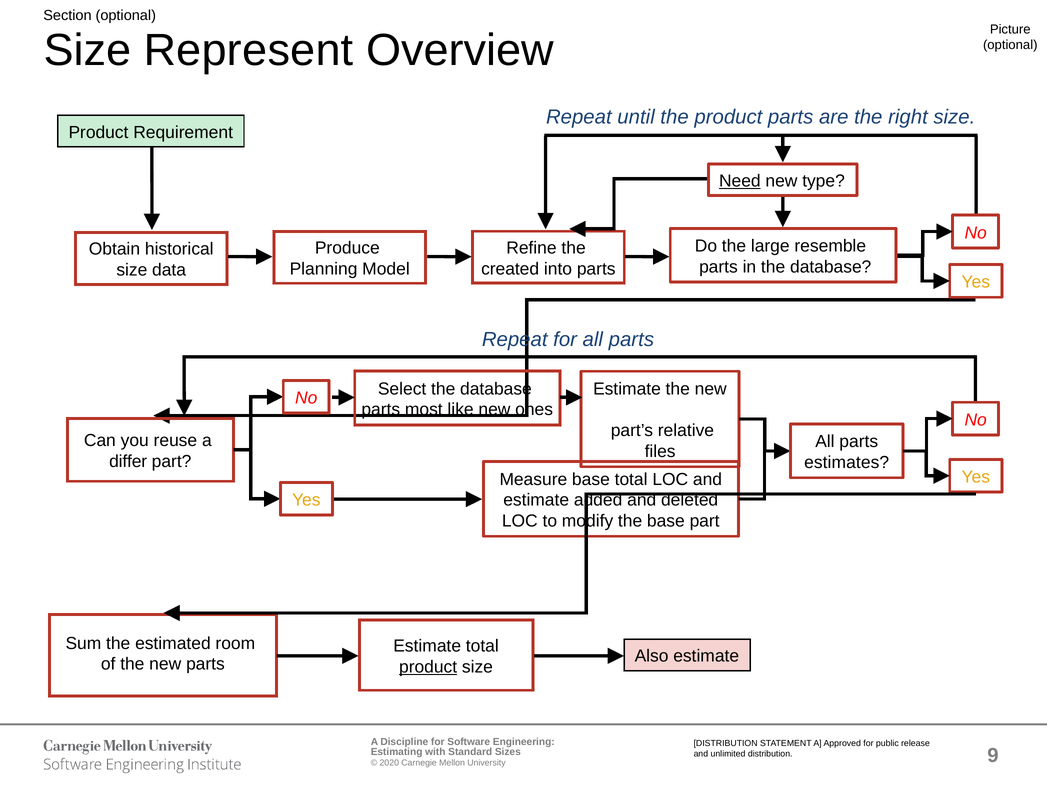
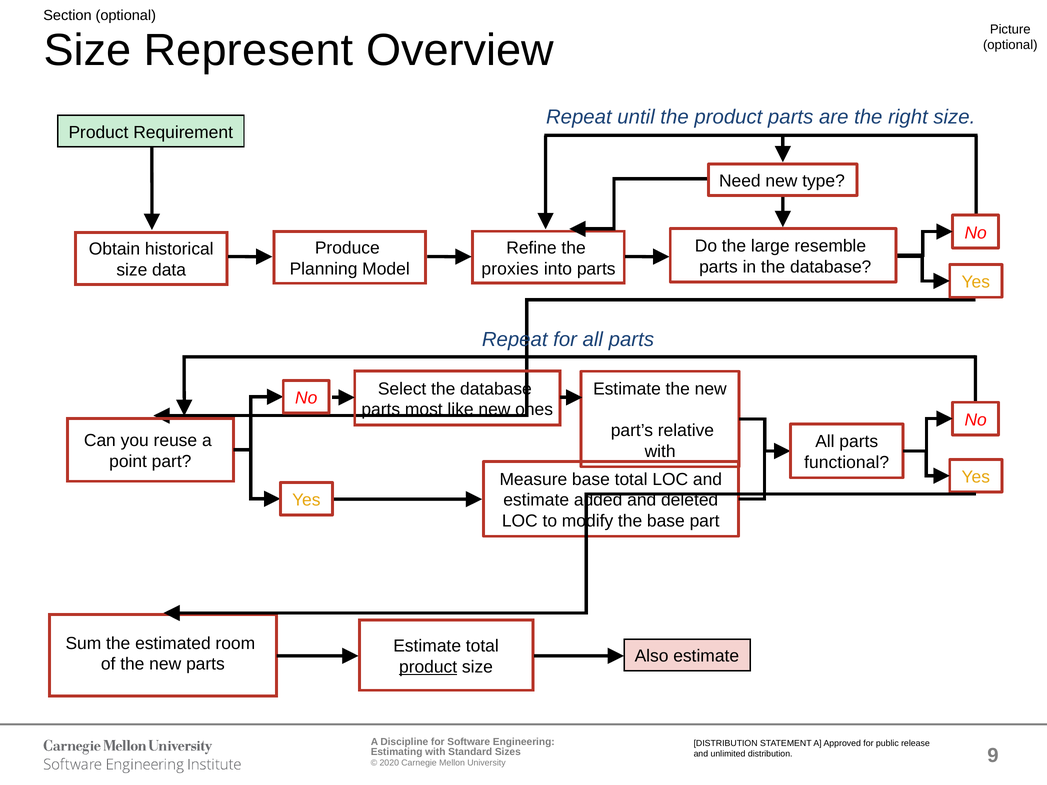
Need underline: present -> none (740, 181)
created: created -> proxies (510, 269)
files: files -> with (660, 452)
differ: differ -> point (128, 462)
estimates: estimates -> functional (847, 463)
